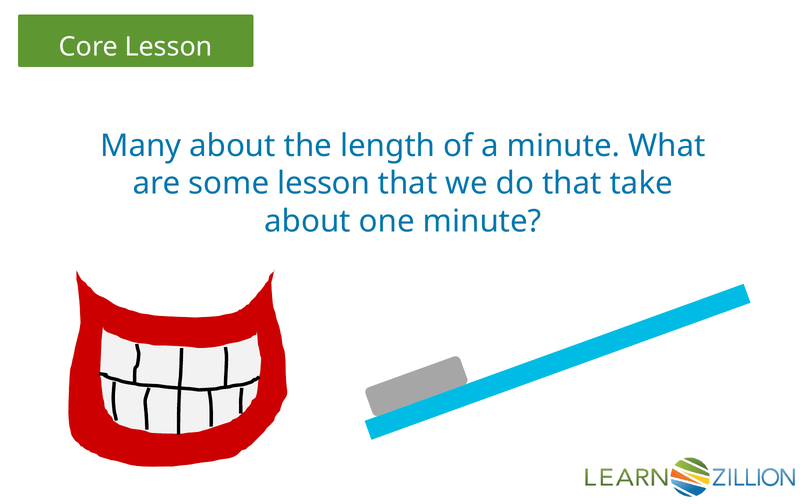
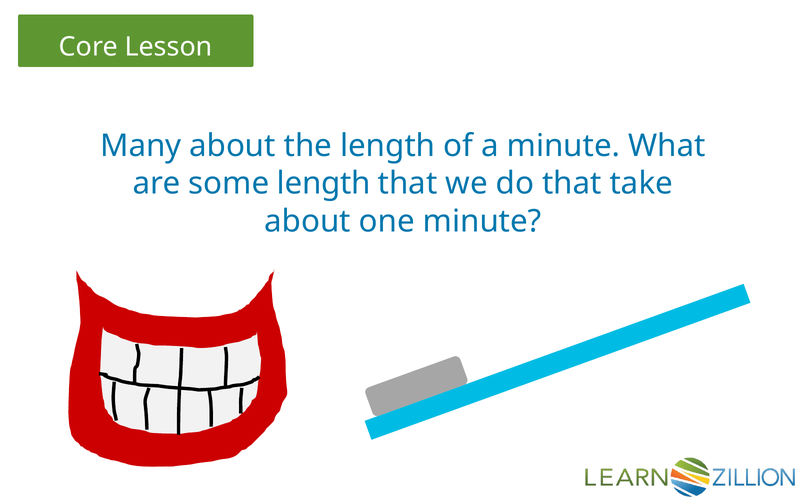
some lesson: lesson -> length (324, 184)
